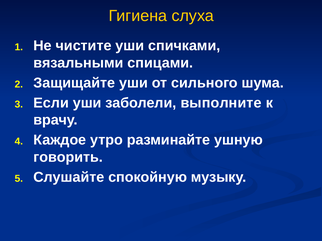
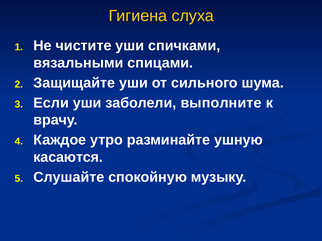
говорить: говорить -> касаются (68, 157)
